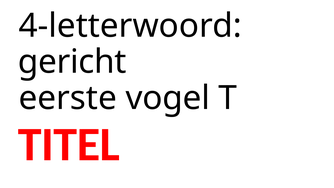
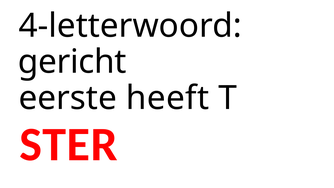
vogel: vogel -> heeft (167, 98)
TITEL: TITEL -> STER (68, 144)
